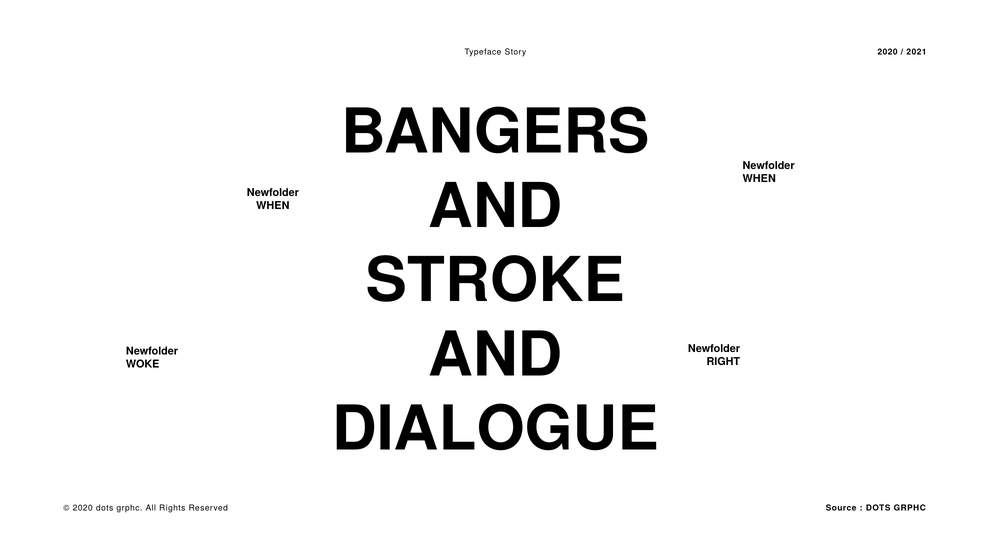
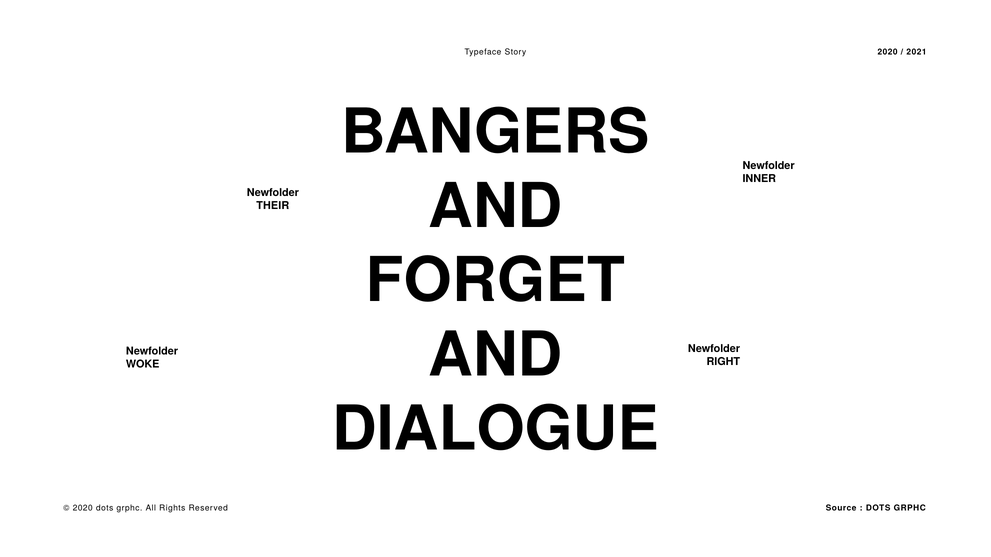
WHEN: WHEN -> INNER (759, 179)
WHEN: WHEN -> THEIR (273, 206)
STROKE: STROKE -> FORGET (495, 281)
